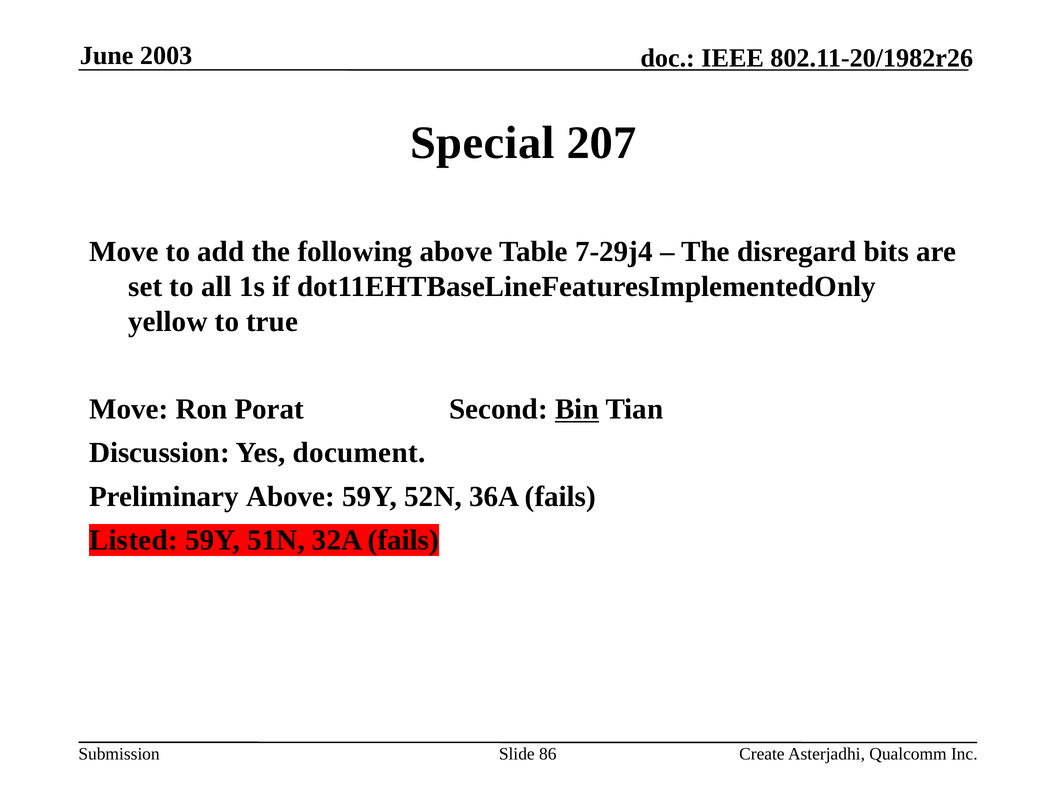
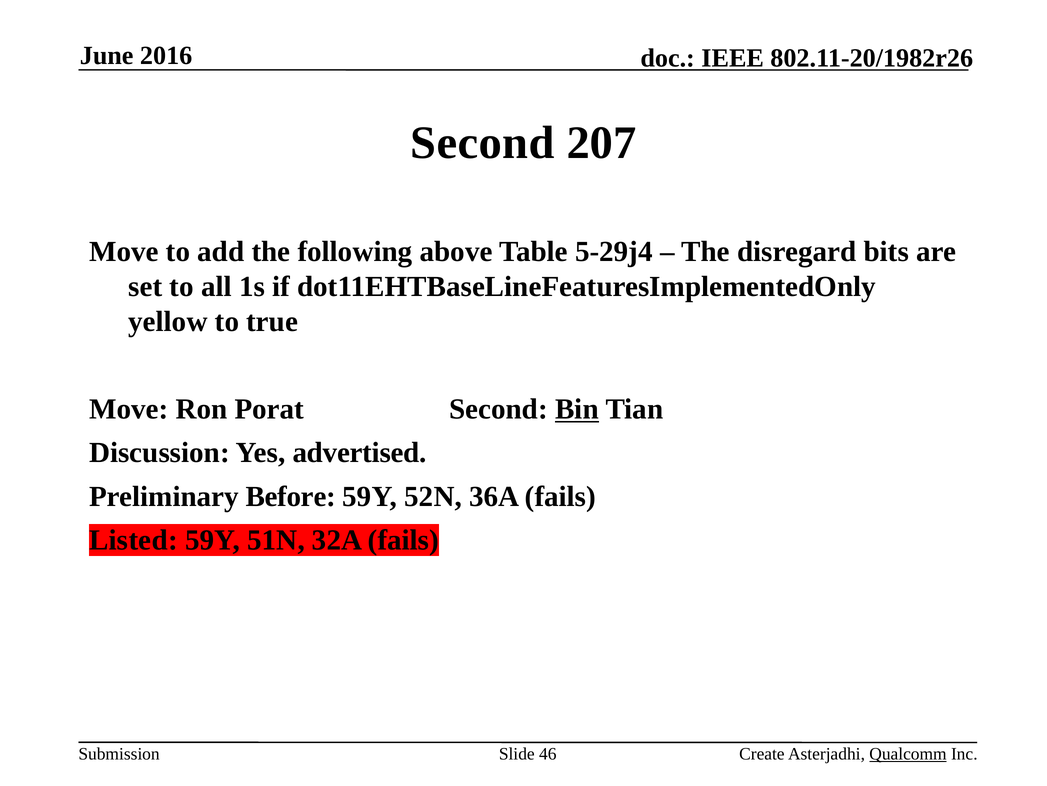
2003: 2003 -> 2016 (166, 56)
Special: Special -> Second (482, 143)
7-29j4: 7-29j4 -> 5-29j4 (614, 252)
document: document -> advertised (359, 452)
Preliminary Above: Above -> Before (291, 496)
86: 86 -> 46 (548, 753)
Qualcomm underline: none -> present (908, 753)
